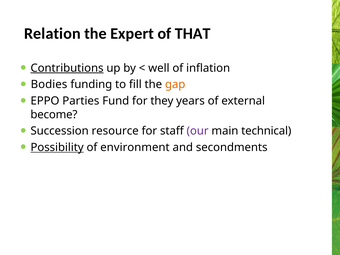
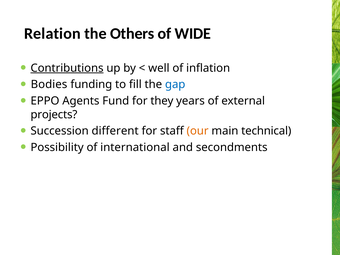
Expert: Expert -> Others (132, 34)
THAT: THAT -> WIDE (193, 34)
gap colour: orange -> blue (175, 84)
Parties: Parties -> Agents (81, 101)
become: become -> projects (54, 115)
resource: resource -> different (115, 131)
our colour: purple -> orange (198, 131)
Possibility underline: present -> none (57, 147)
environment: environment -> international (135, 147)
